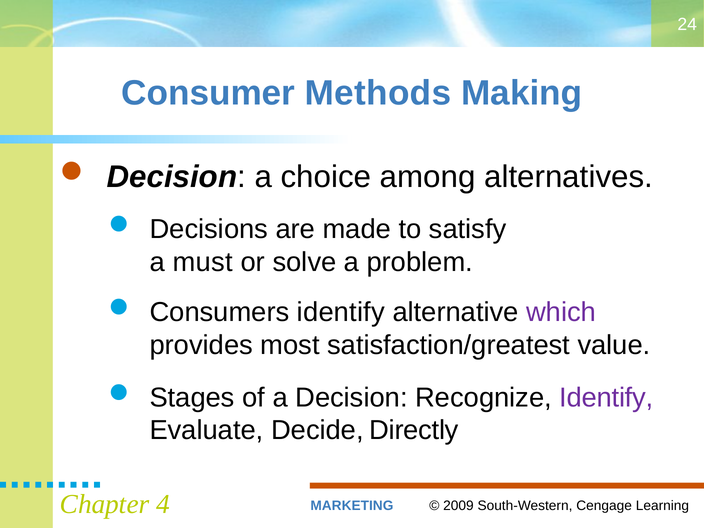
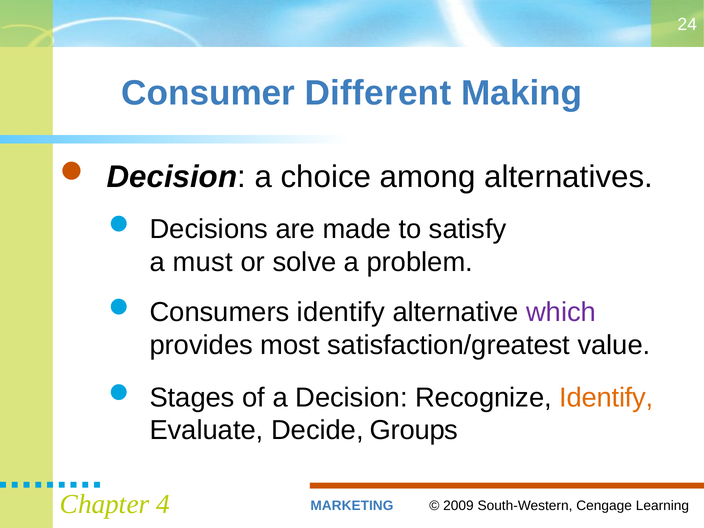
Methods: Methods -> Different (378, 93)
Identify colour: purple -> orange (606, 397)
Directly: Directly -> Groups (414, 430)
